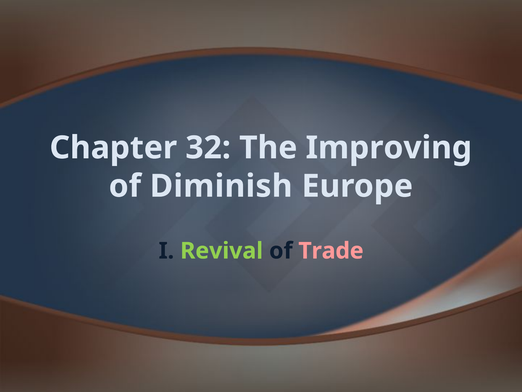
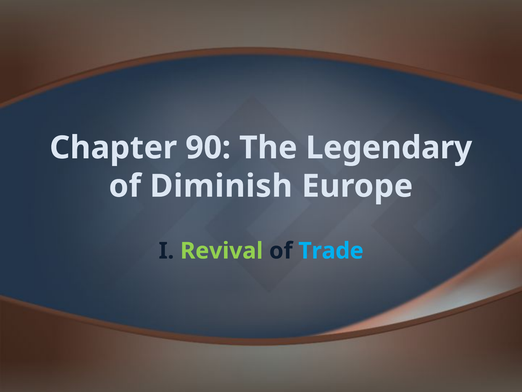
32: 32 -> 90 (208, 148)
Improving: Improving -> Legendary (389, 148)
Trade colour: pink -> light blue (331, 251)
